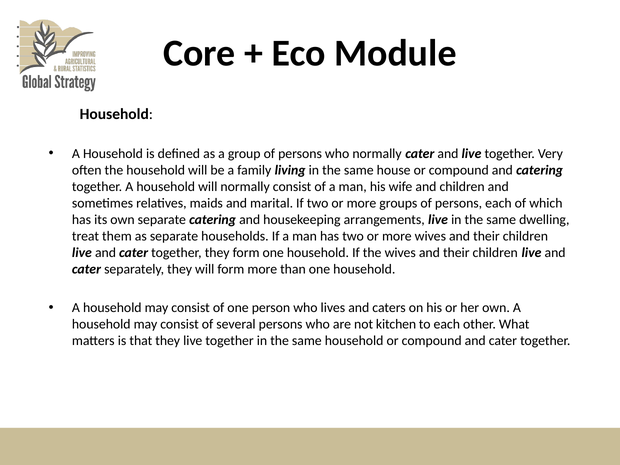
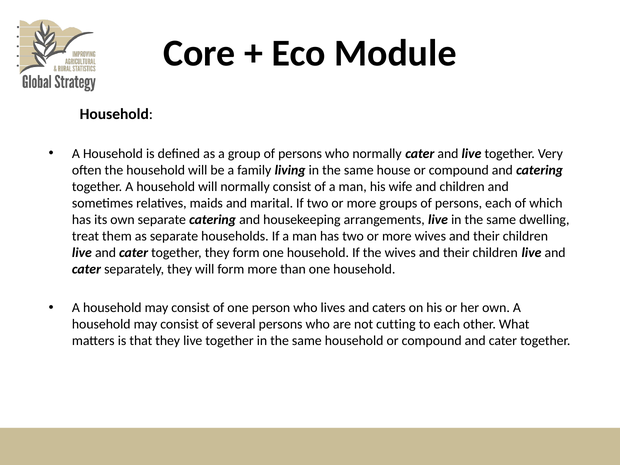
kitchen: kitchen -> cutting (396, 324)
